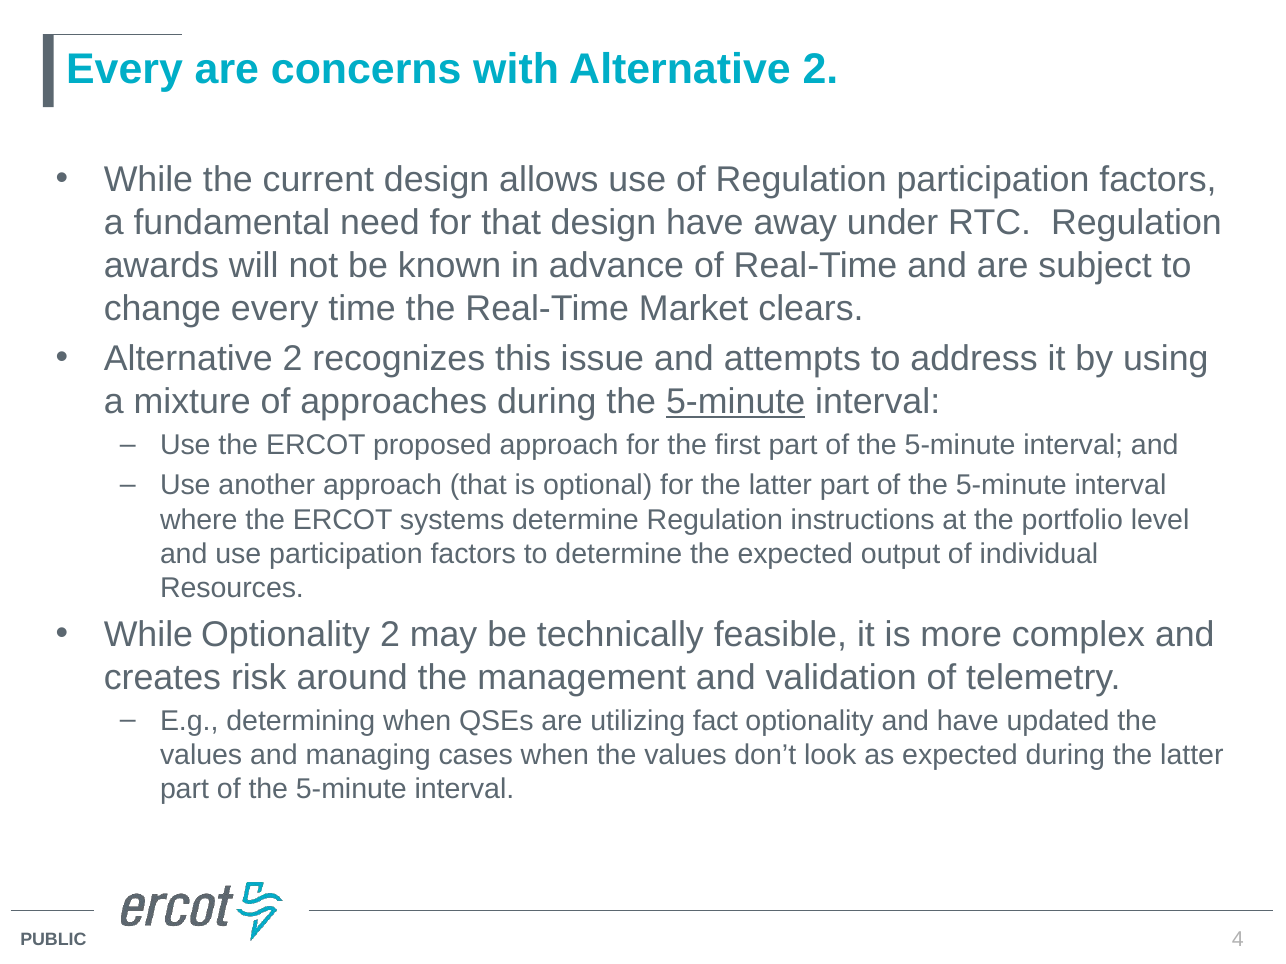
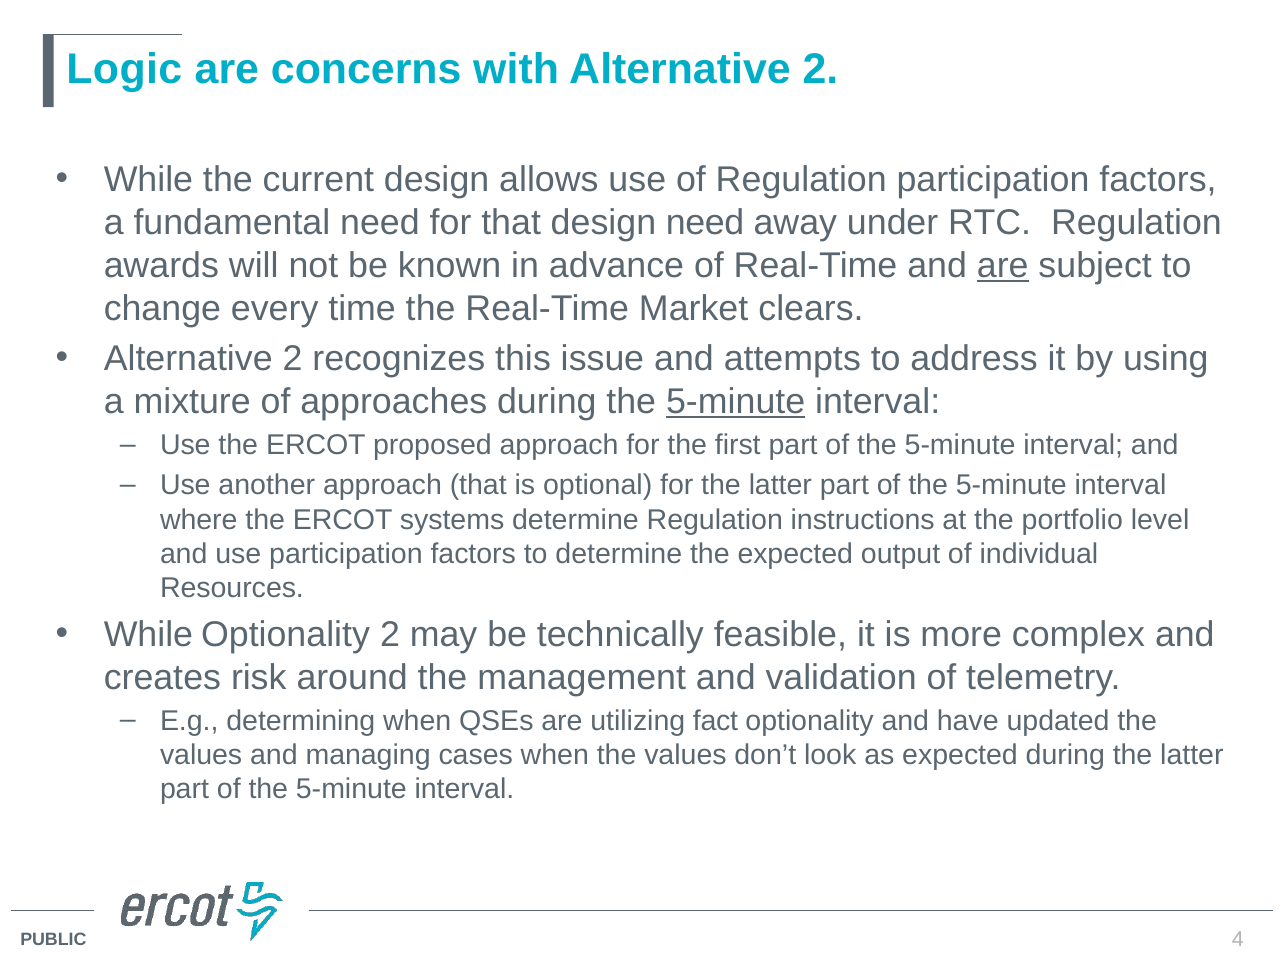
Every: Every -> Logic (124, 69)
design have: have -> need (705, 223)
are underline: none -> present (1003, 266)
